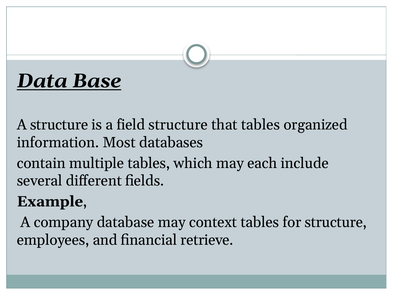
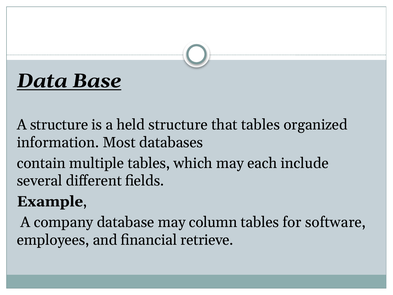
field: field -> held (131, 125)
context: context -> column (213, 222)
for structure: structure -> software (336, 222)
